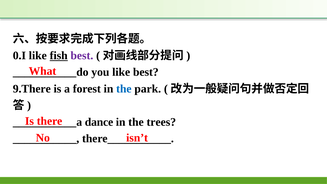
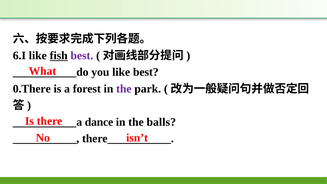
0.I: 0.I -> 6.I (19, 55)
9.There: 9.There -> 0.There (32, 89)
the colour: blue -> purple (124, 89)
trees: trees -> balls (161, 122)
